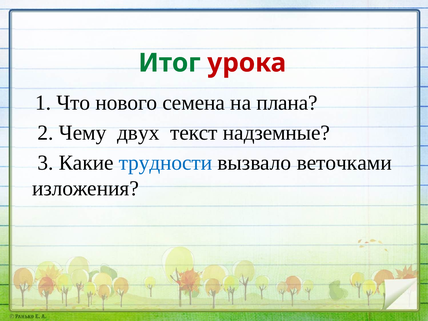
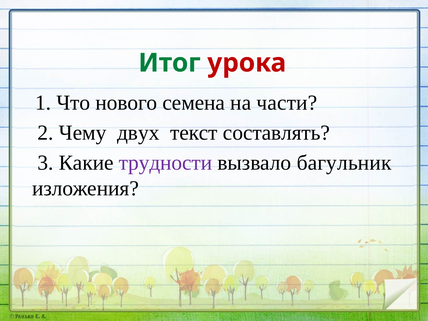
плана: плана -> части (287, 103)
надземные: надземные -> составлять (276, 133)
трудности colour: blue -> purple (166, 163)
веточками: веточками -> багульник (344, 163)
